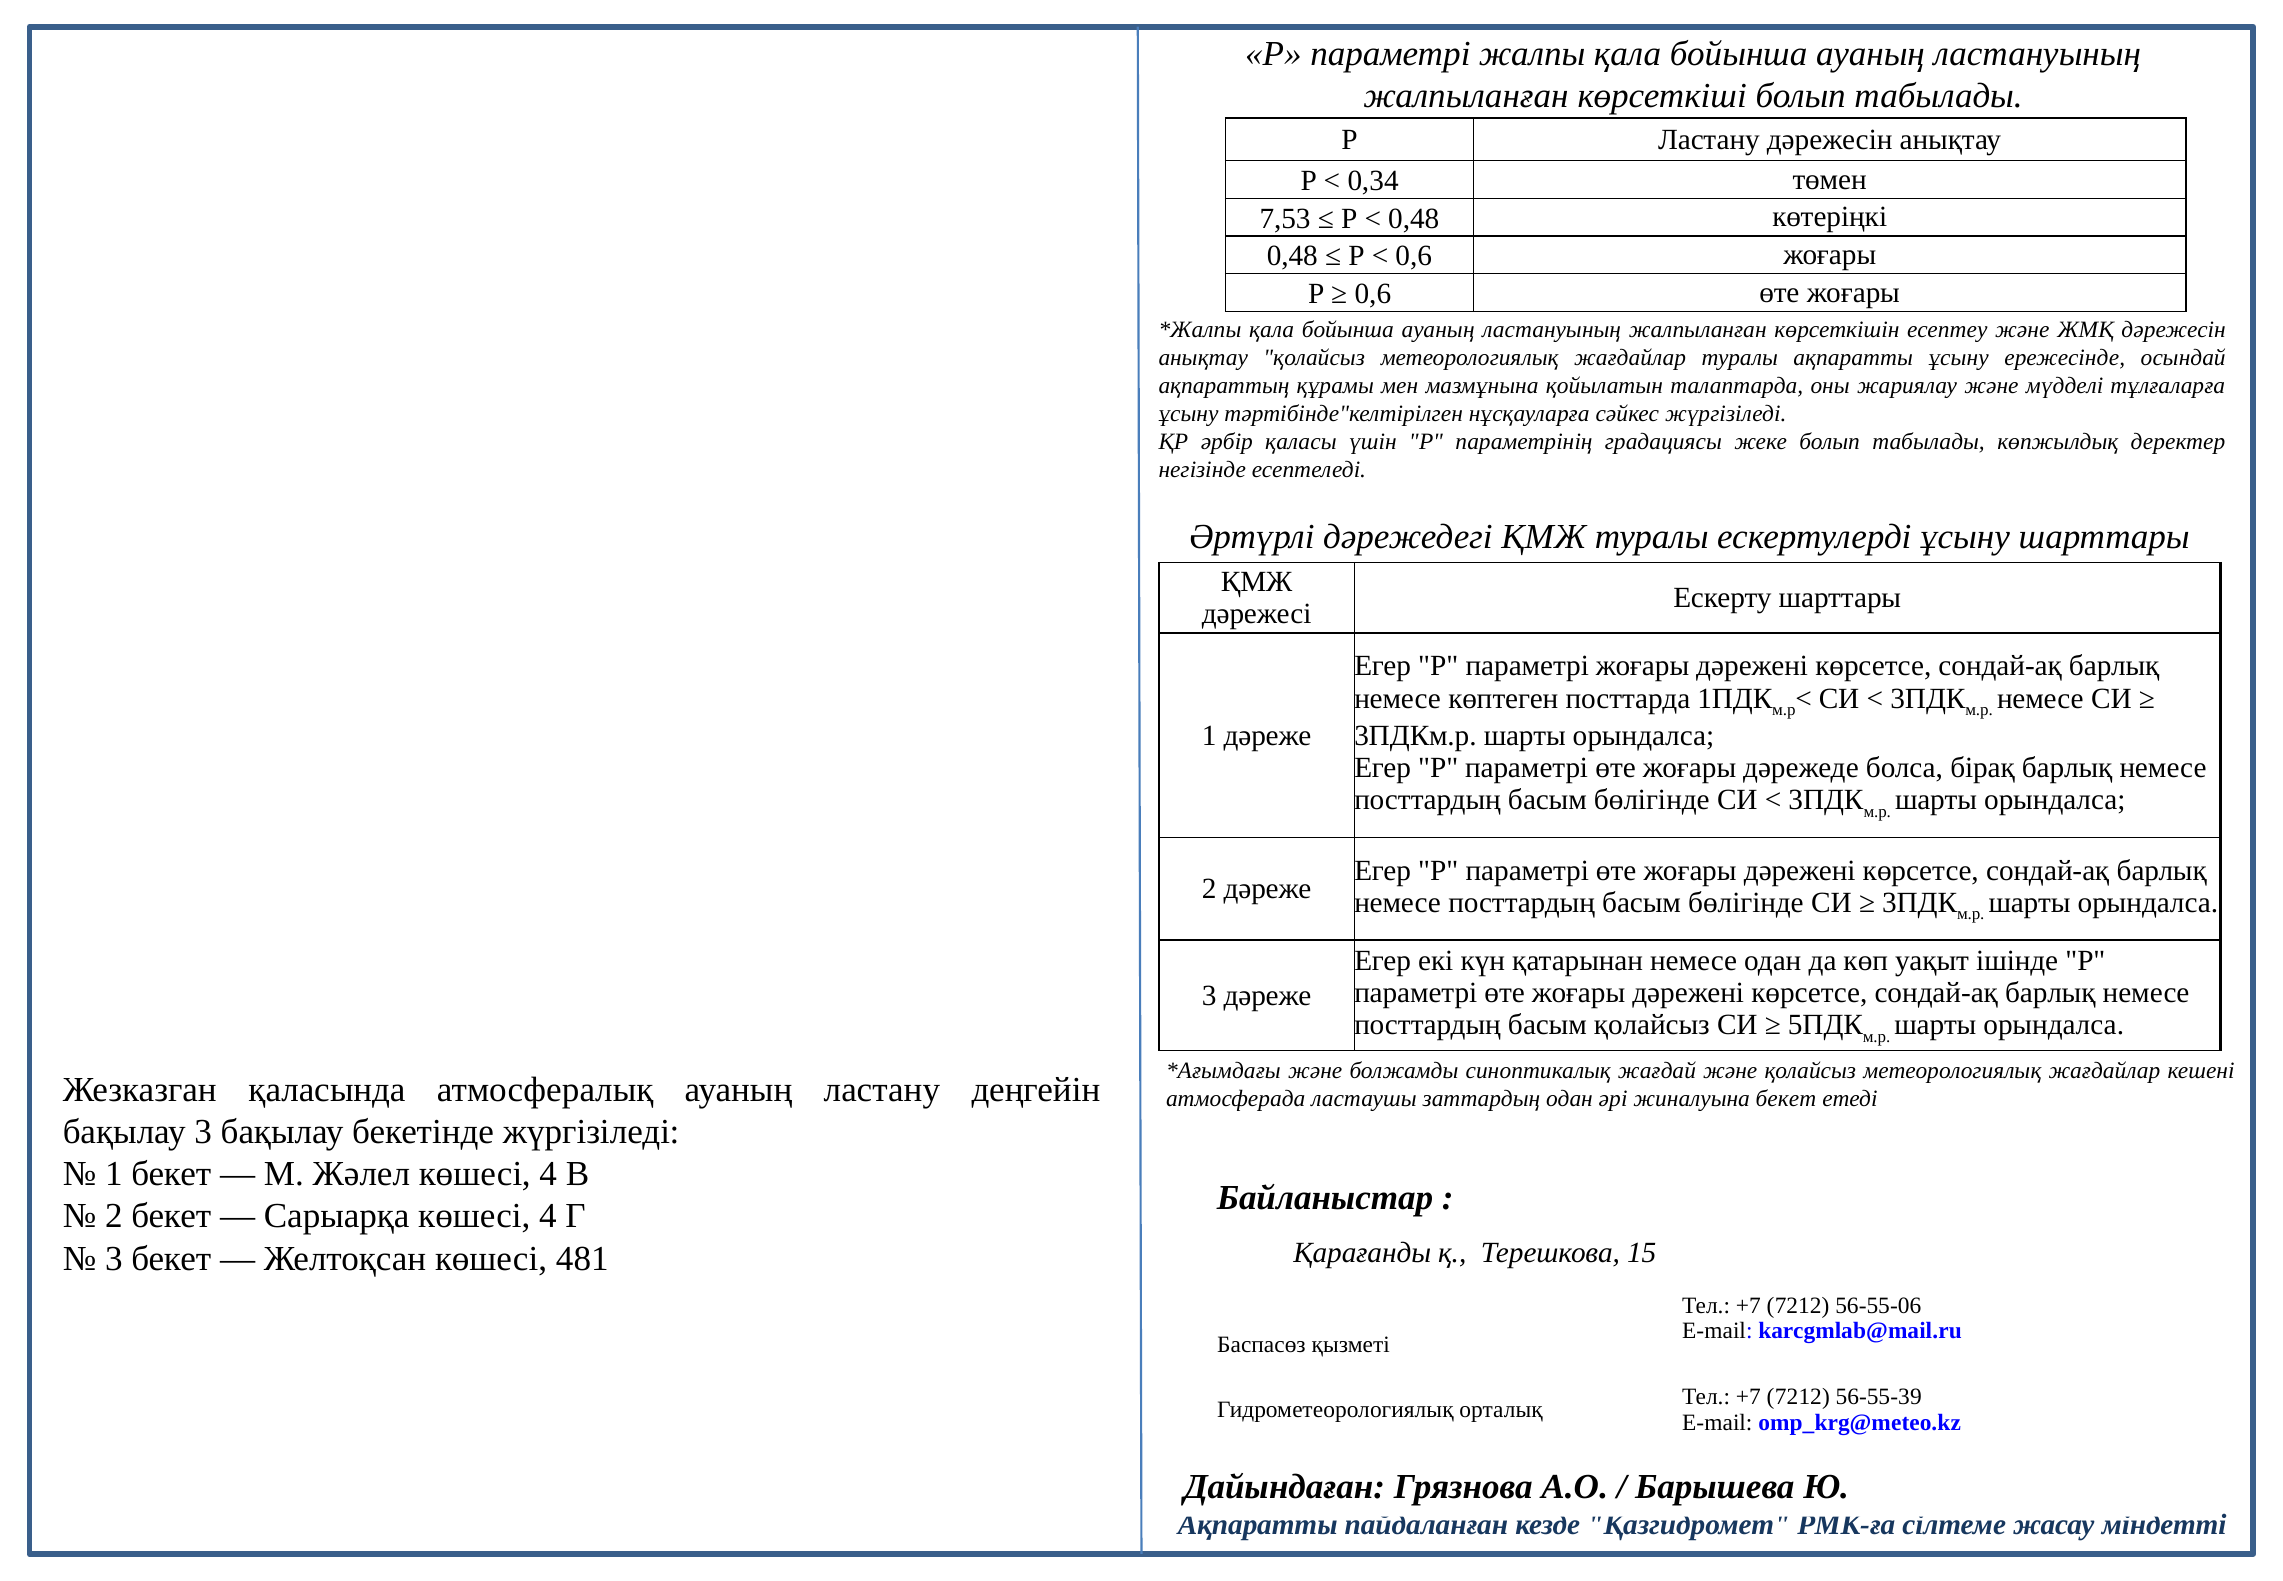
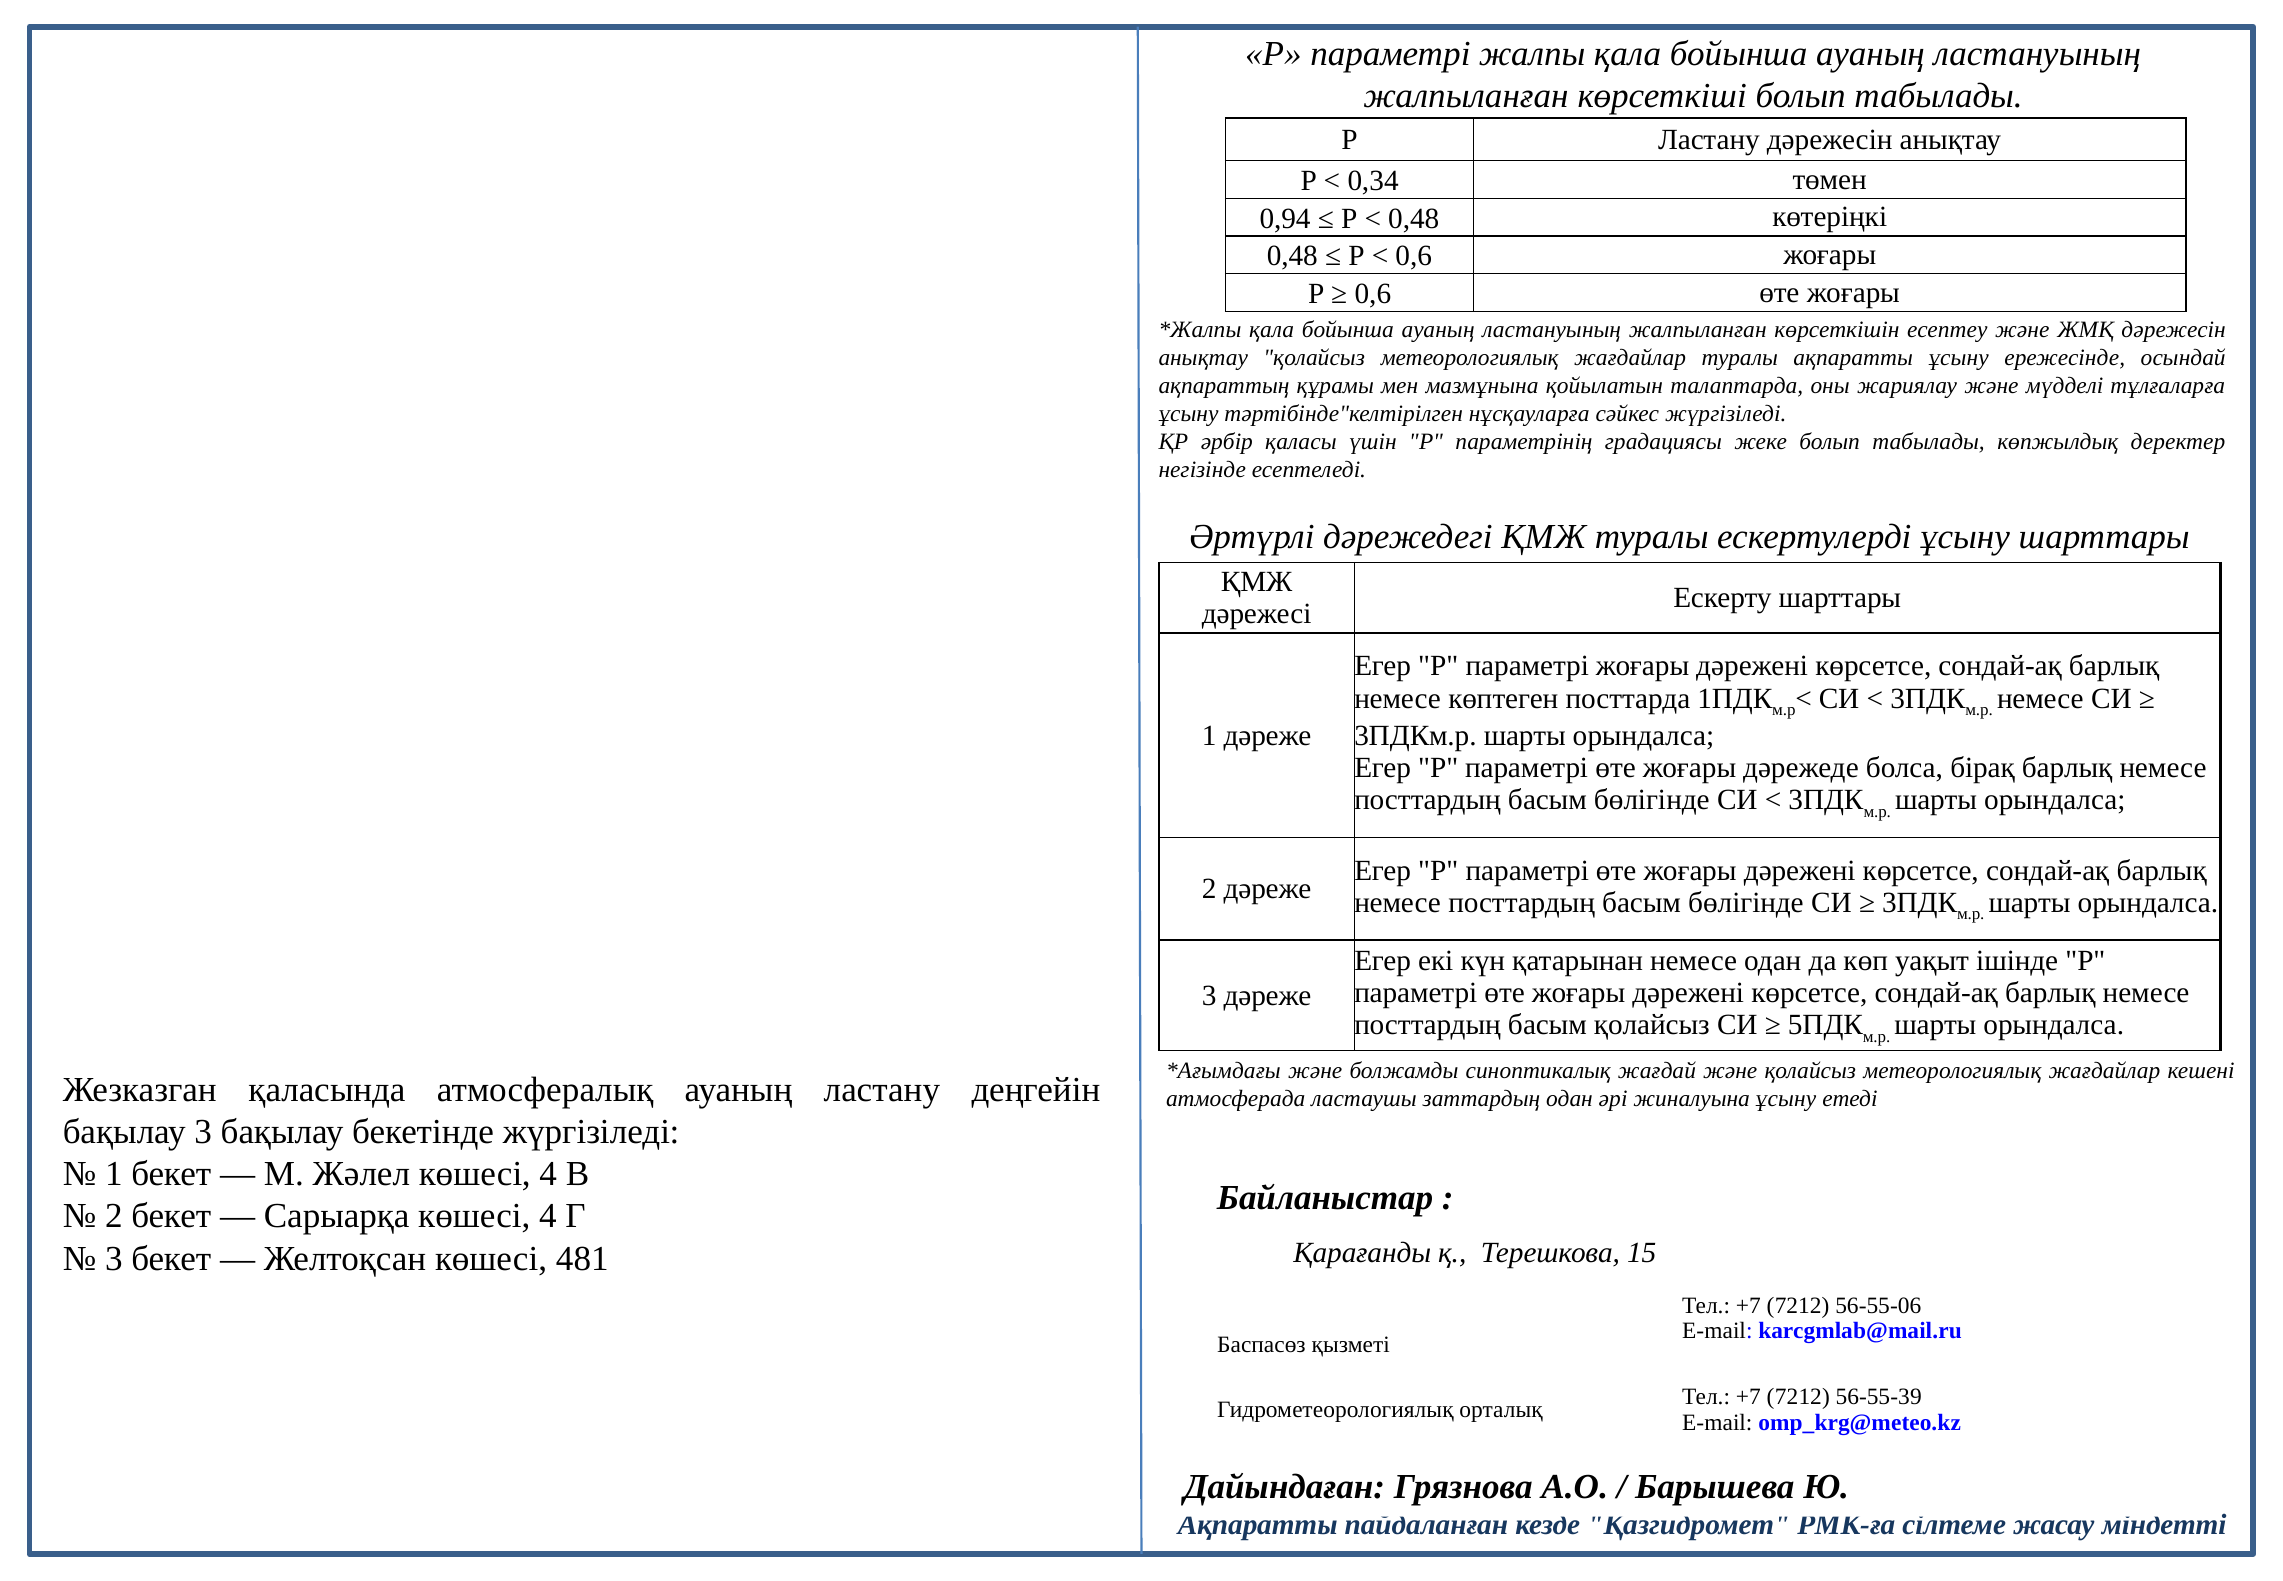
7,53: 7,53 -> 0,94 (1285, 218)
жиналуына бекет: бекет -> ұсыну (1786, 1099)
